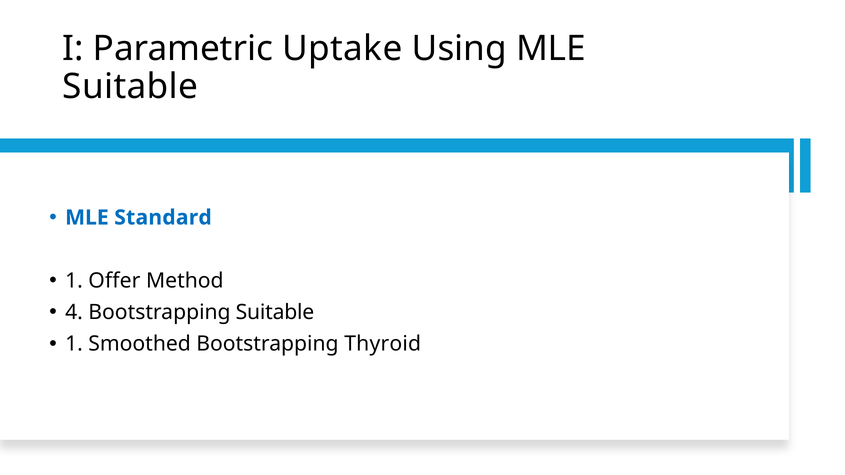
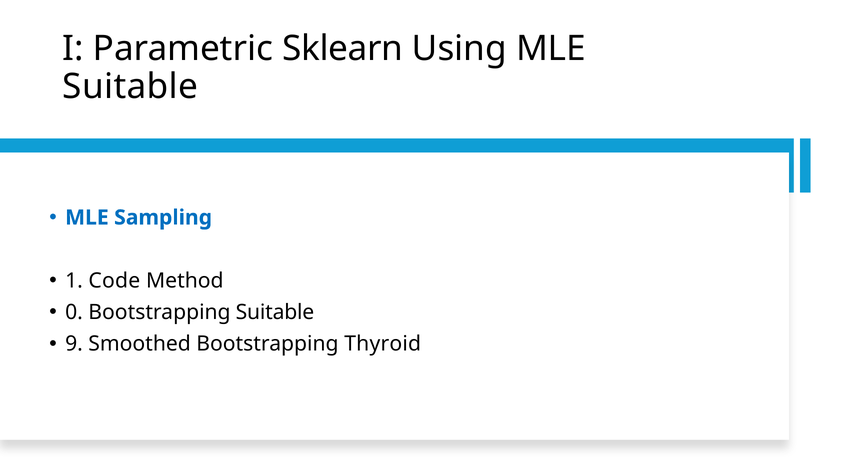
Uptake: Uptake -> Sklearn (343, 49)
Standard: Standard -> Sampling (163, 218)
Offer: Offer -> Code (114, 281)
4: 4 -> 0 (74, 313)
1: 1 -> 9 (74, 344)
